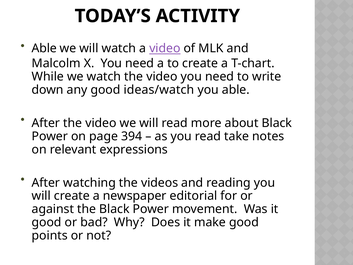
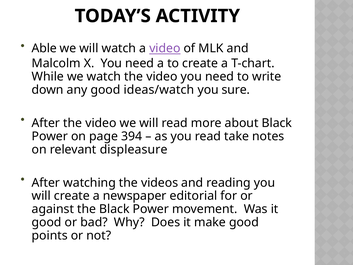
you able: able -> sure (236, 90)
expressions: expressions -> displeasure (134, 149)
